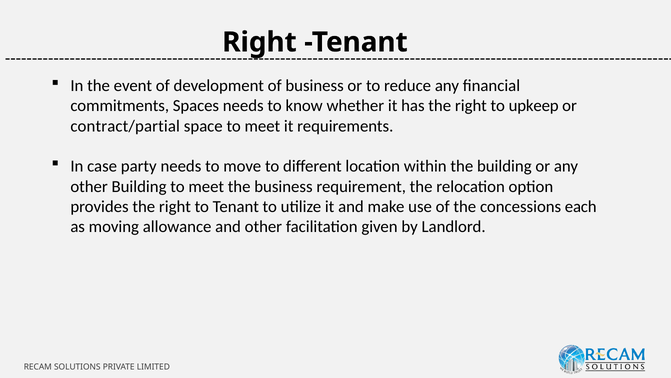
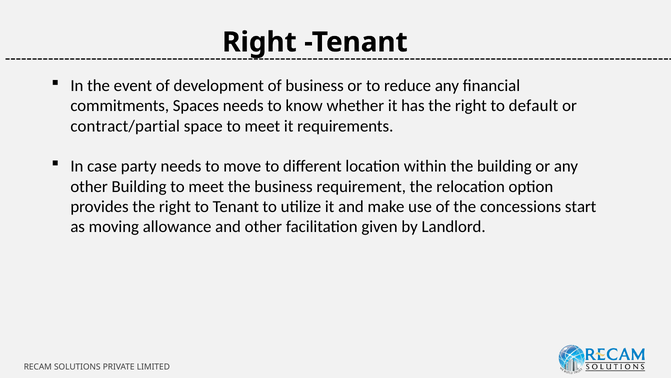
upkeep: upkeep -> default (533, 106)
each: each -> start (581, 206)
